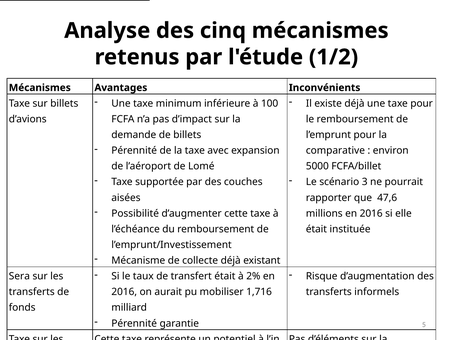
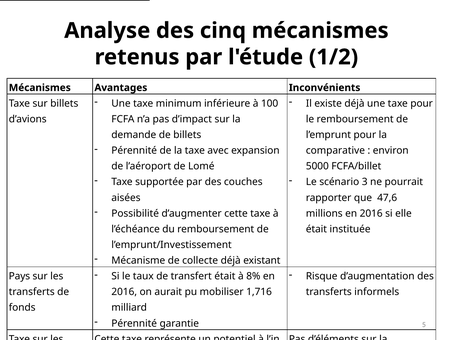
2%: 2% -> 8% (253, 276)
Sera: Sera -> Pays (19, 276)
